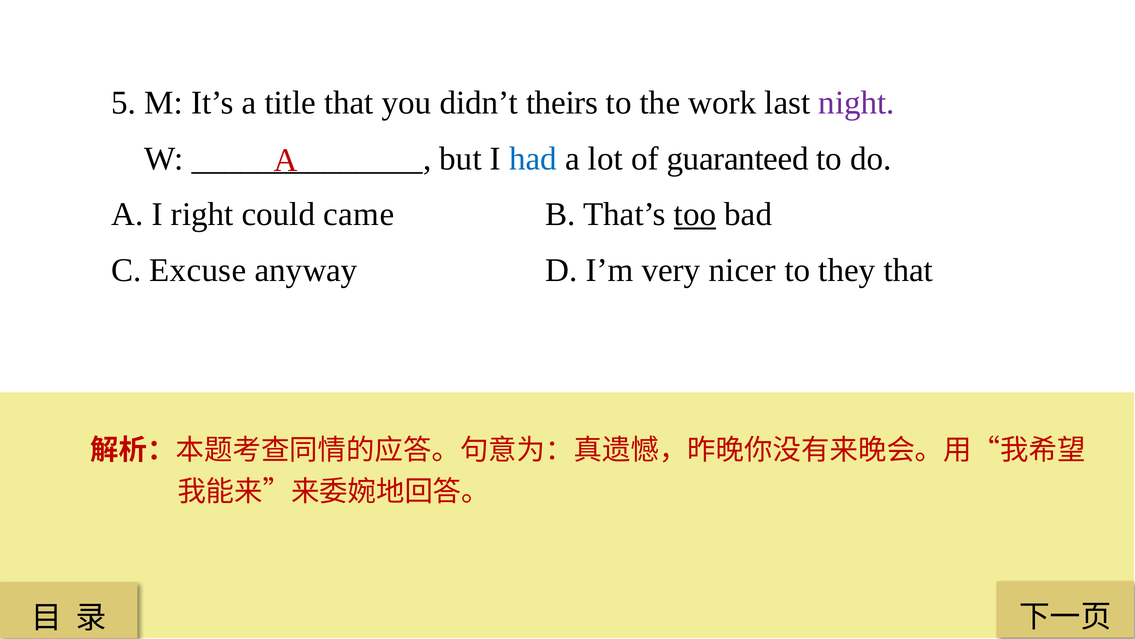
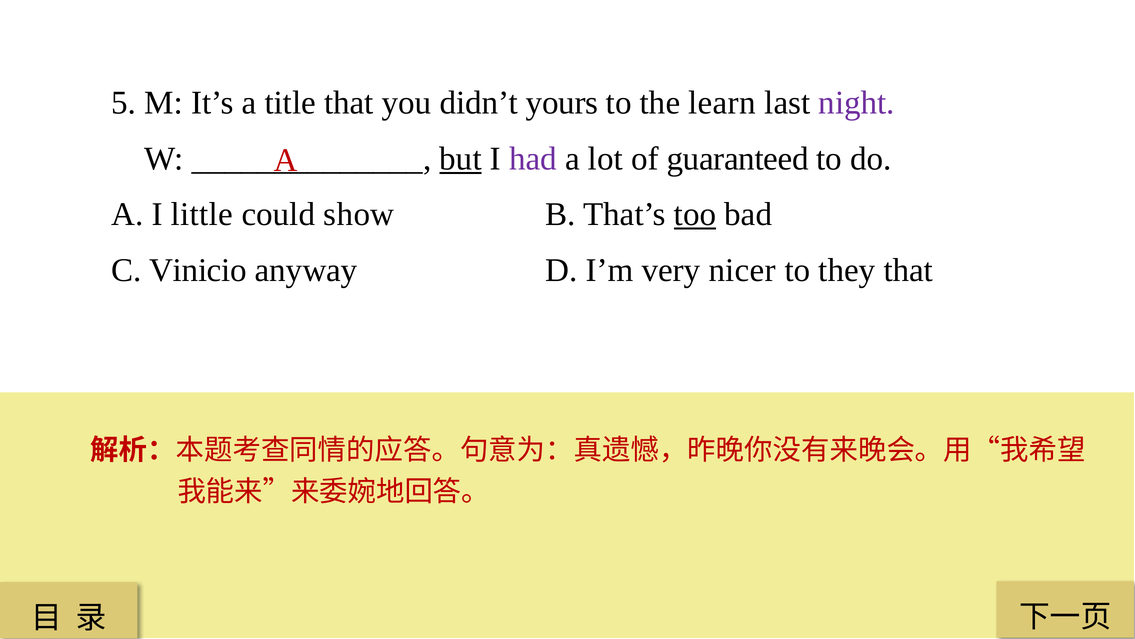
theirs: theirs -> yours (562, 103)
work: work -> learn (722, 103)
but underline: none -> present (461, 159)
had colour: blue -> purple (533, 159)
right: right -> little (202, 214)
came: came -> show (359, 214)
Excuse: Excuse -> Vinicio (198, 270)
